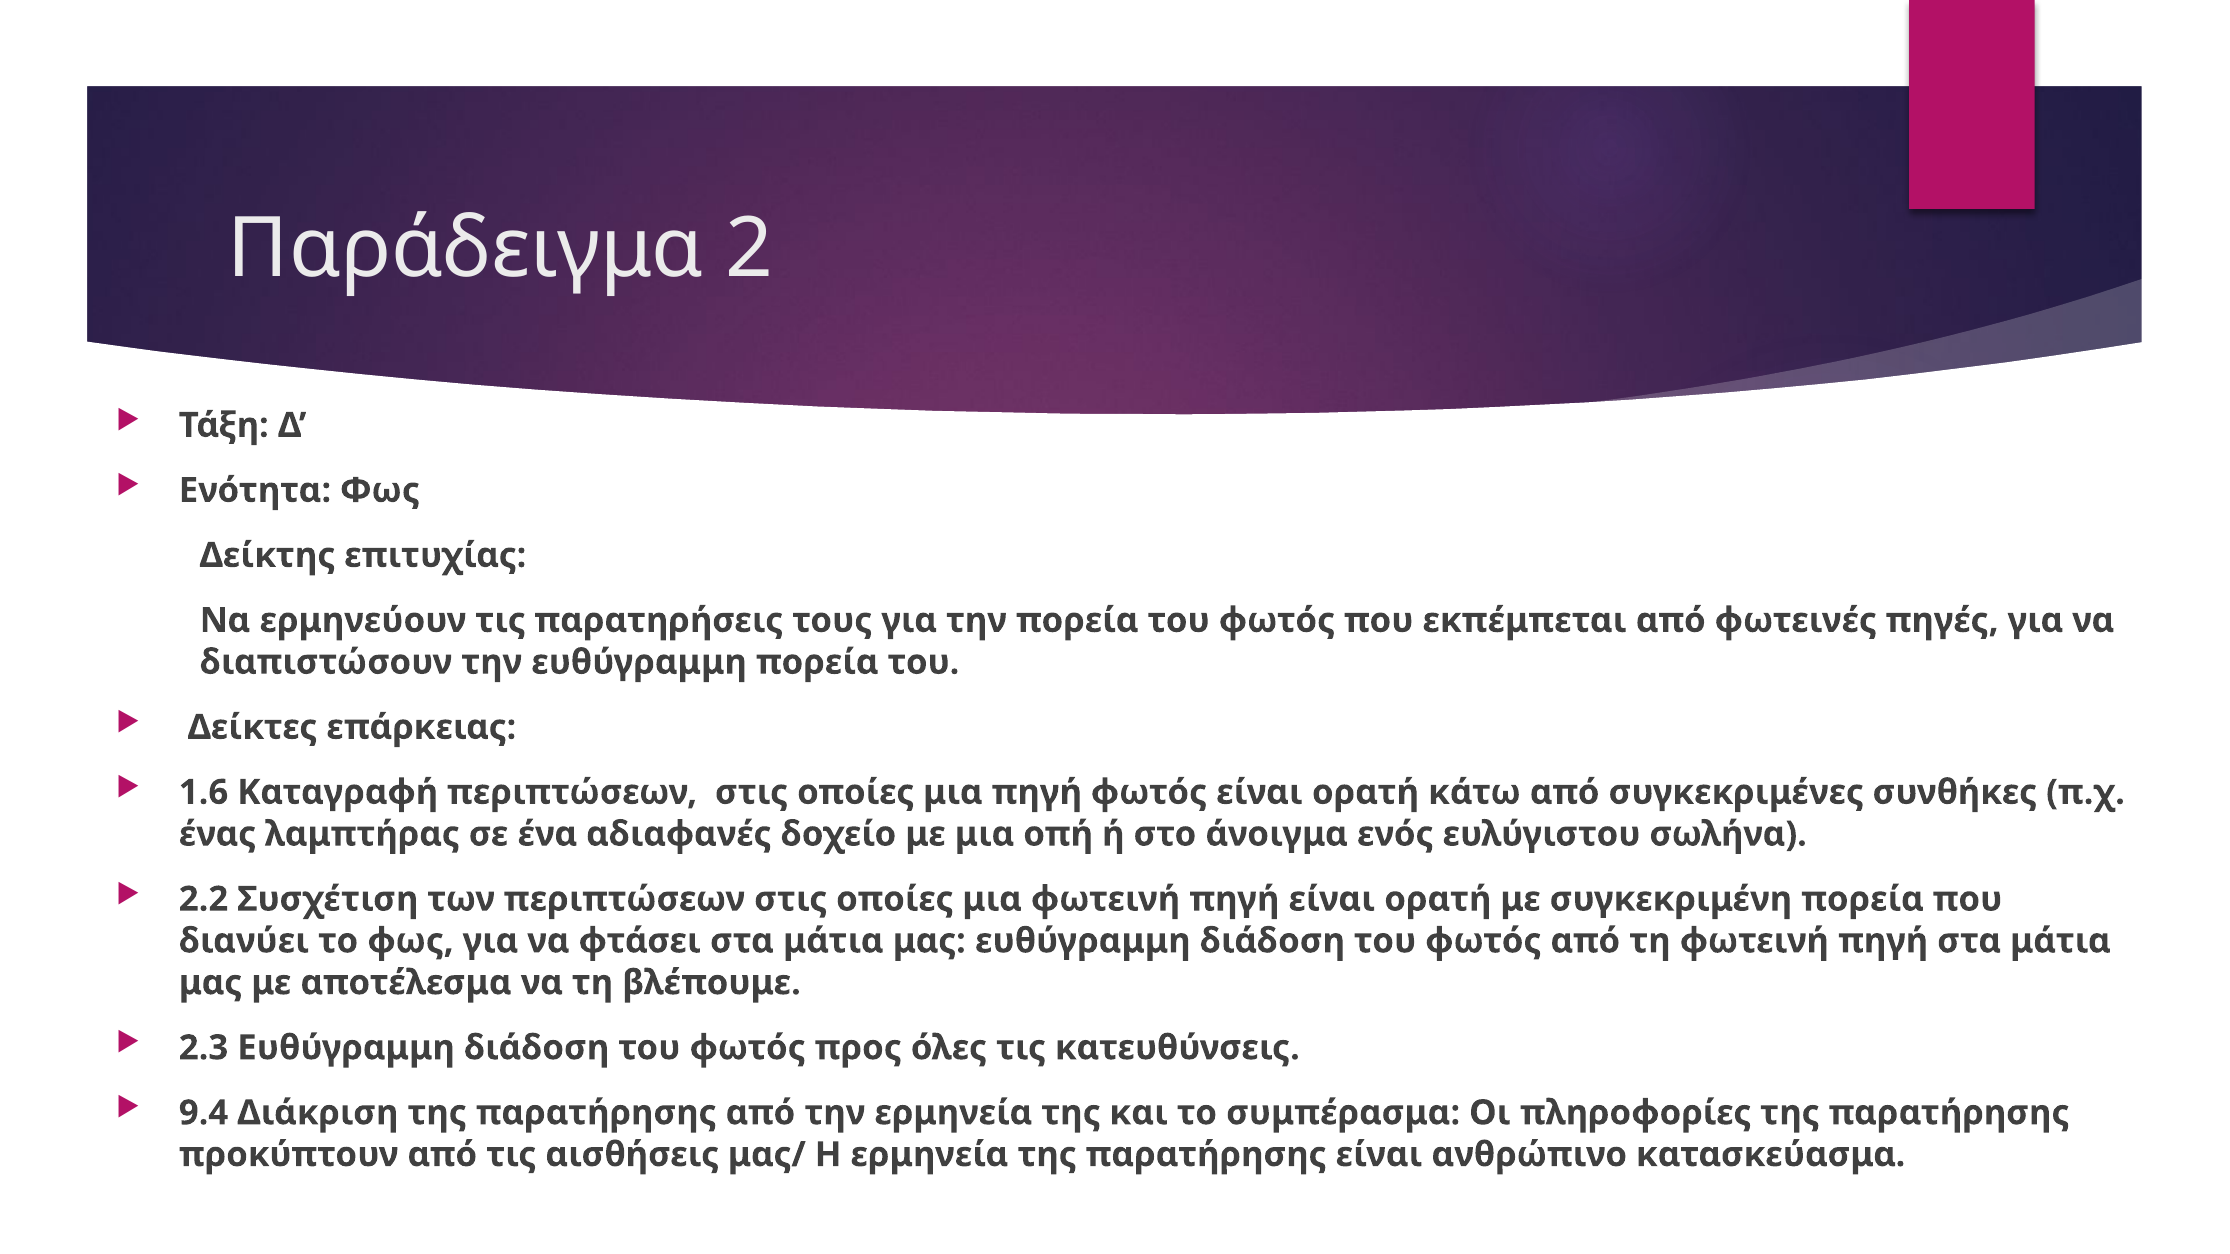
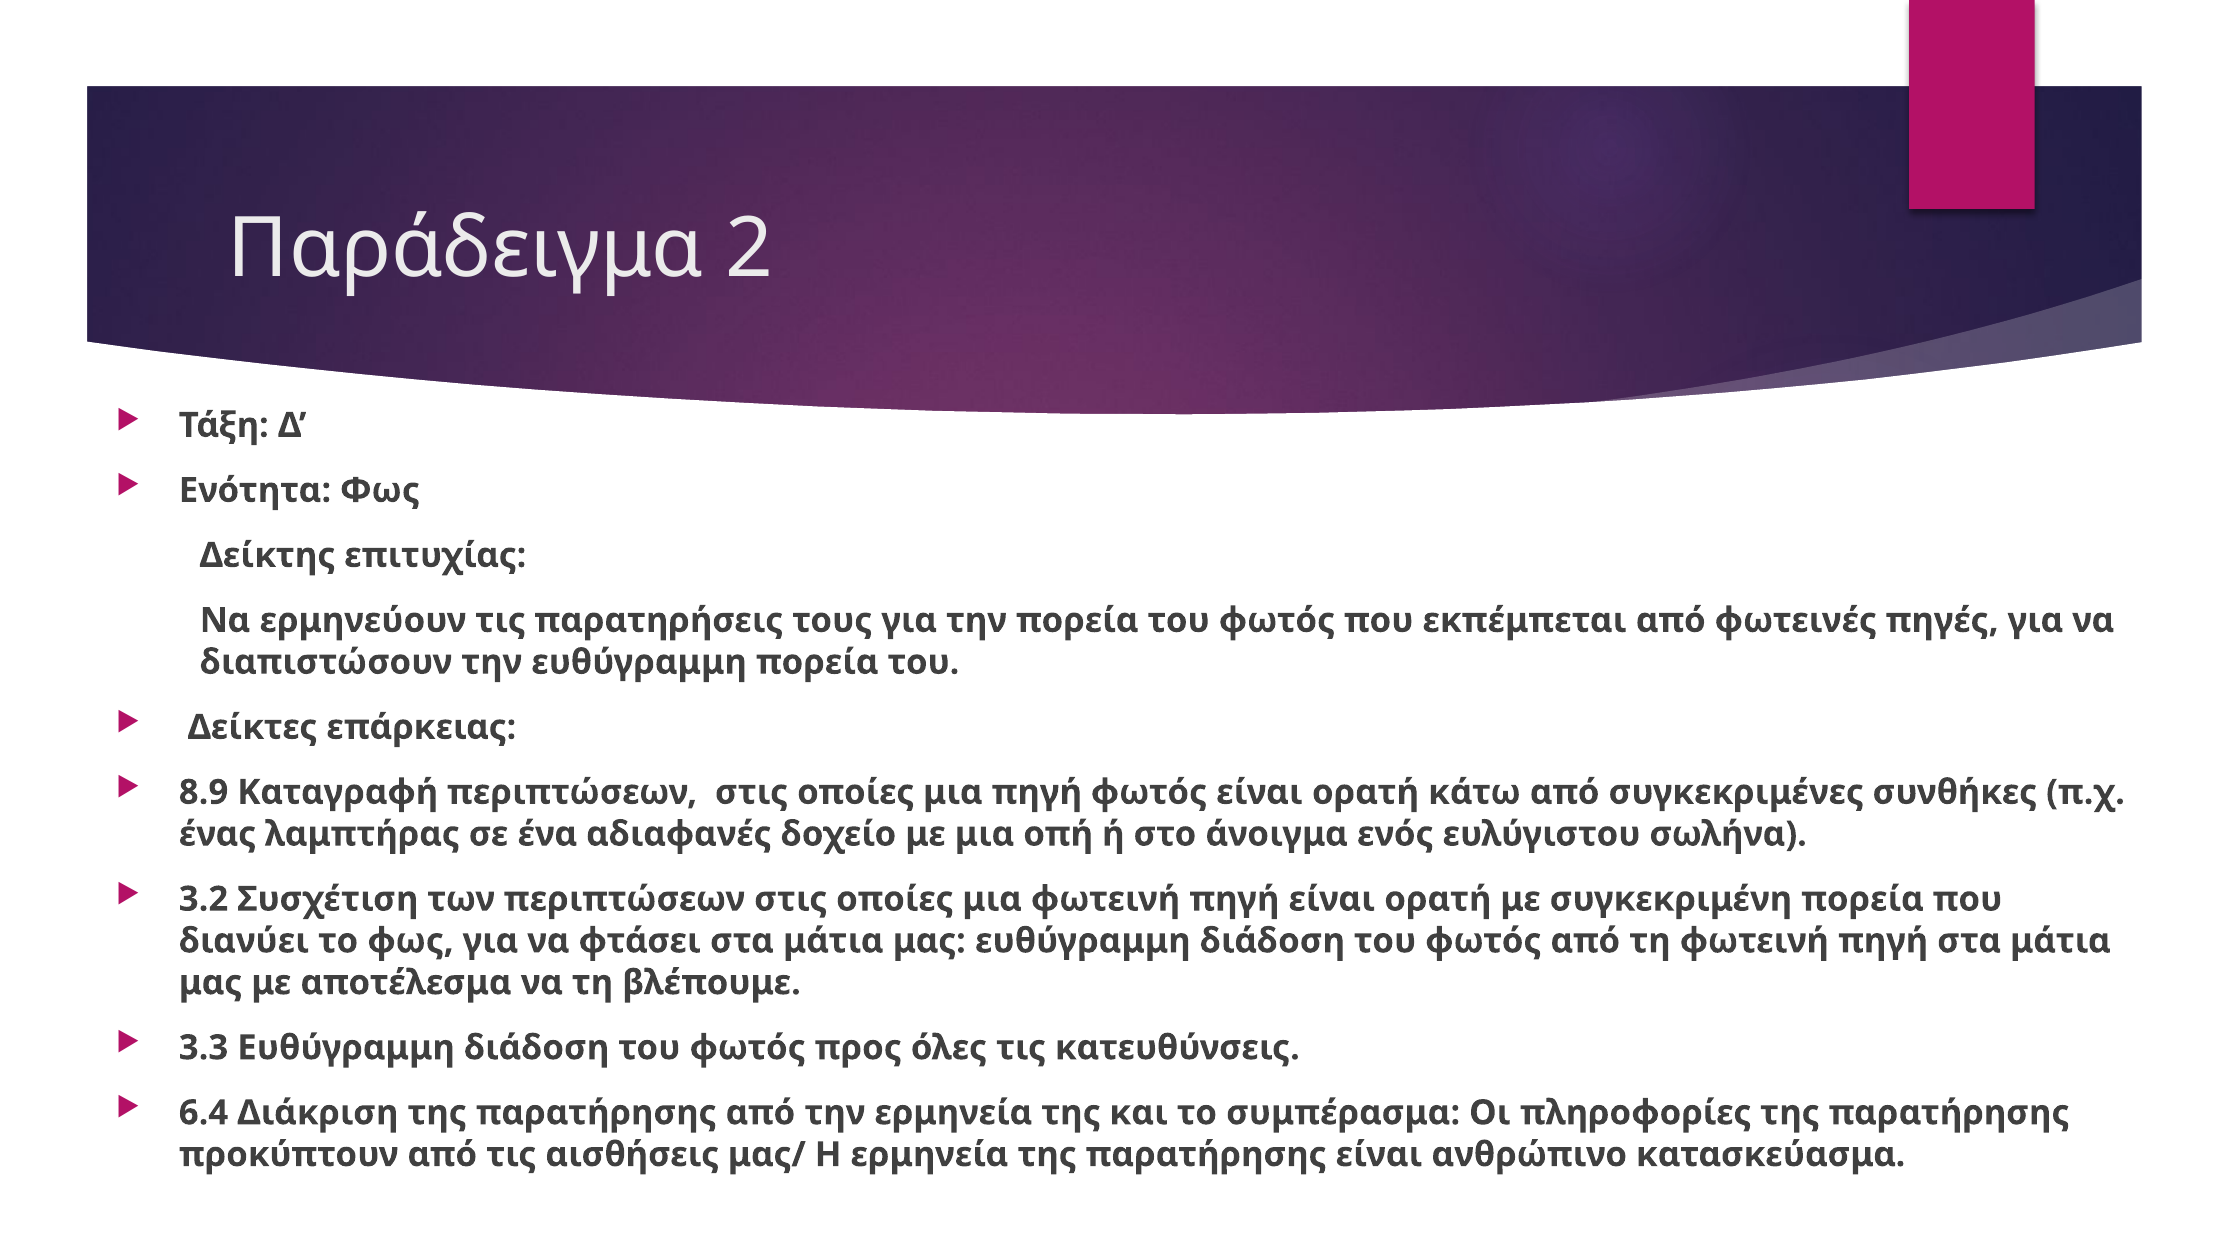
1.6: 1.6 -> 8.9 (204, 793)
2.2: 2.2 -> 3.2 (204, 899)
2.3: 2.3 -> 3.3 (204, 1048)
9.4: 9.4 -> 6.4 (204, 1113)
